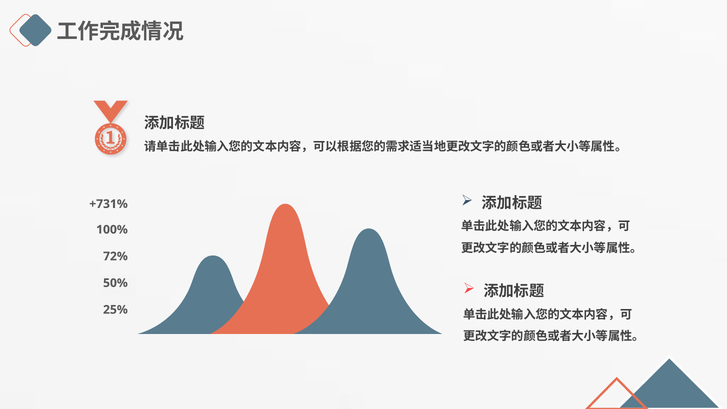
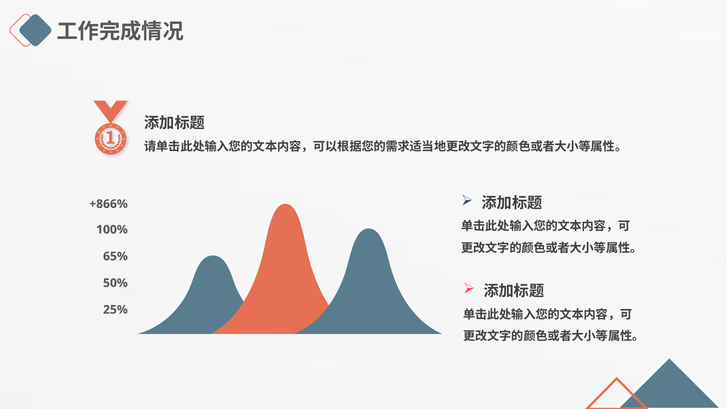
+731%: +731% -> +866% (109, 204)
72%: 72% -> 65% (115, 256)
